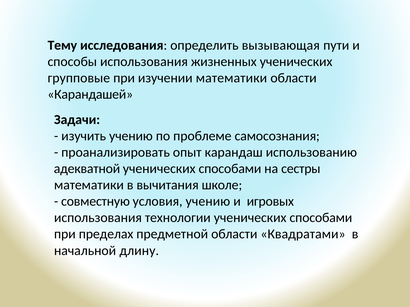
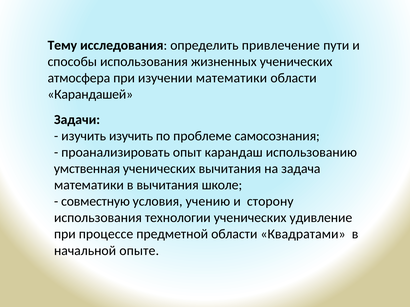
вызывающая: вызывающая -> привлечение (281, 45)
групповые: групповые -> атмосфера (79, 78)
изучить учению: учению -> изучить (131, 136)
адекватной: адекватной -> умственная (87, 169)
способами: способами -> вычитания (230, 169)
сестры: сестры -> задача (301, 169)
игровых: игровых -> сторону (270, 202)
технологии ученических способами: способами -> удивление (321, 218)
пределах: пределах -> процессе (106, 235)
длину: длину -> опыте (139, 251)
